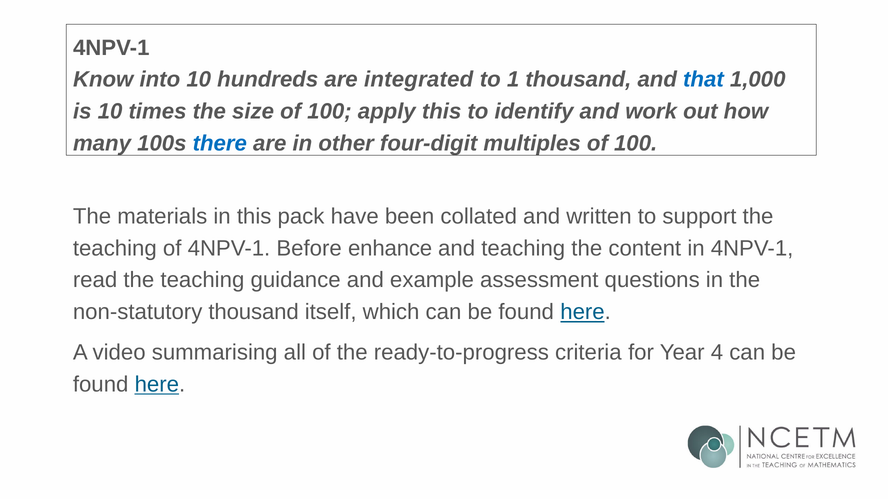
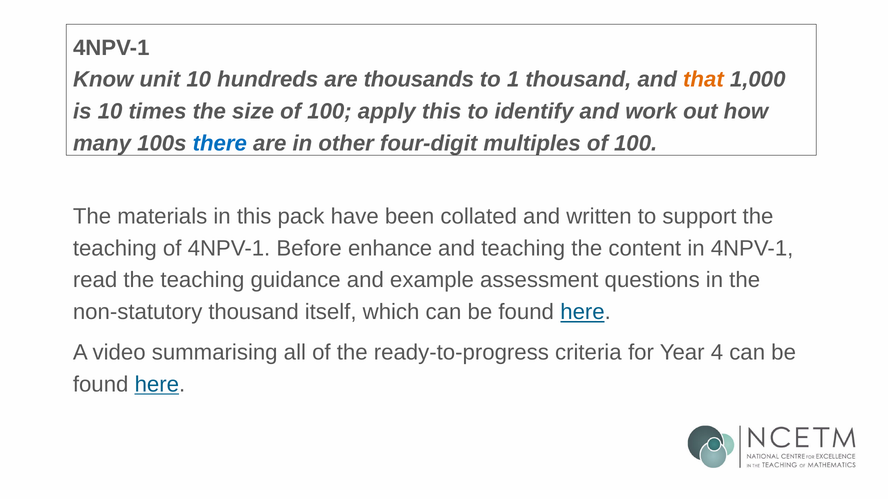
into: into -> unit (160, 80)
integrated: integrated -> thousands (419, 80)
that colour: blue -> orange (703, 80)
